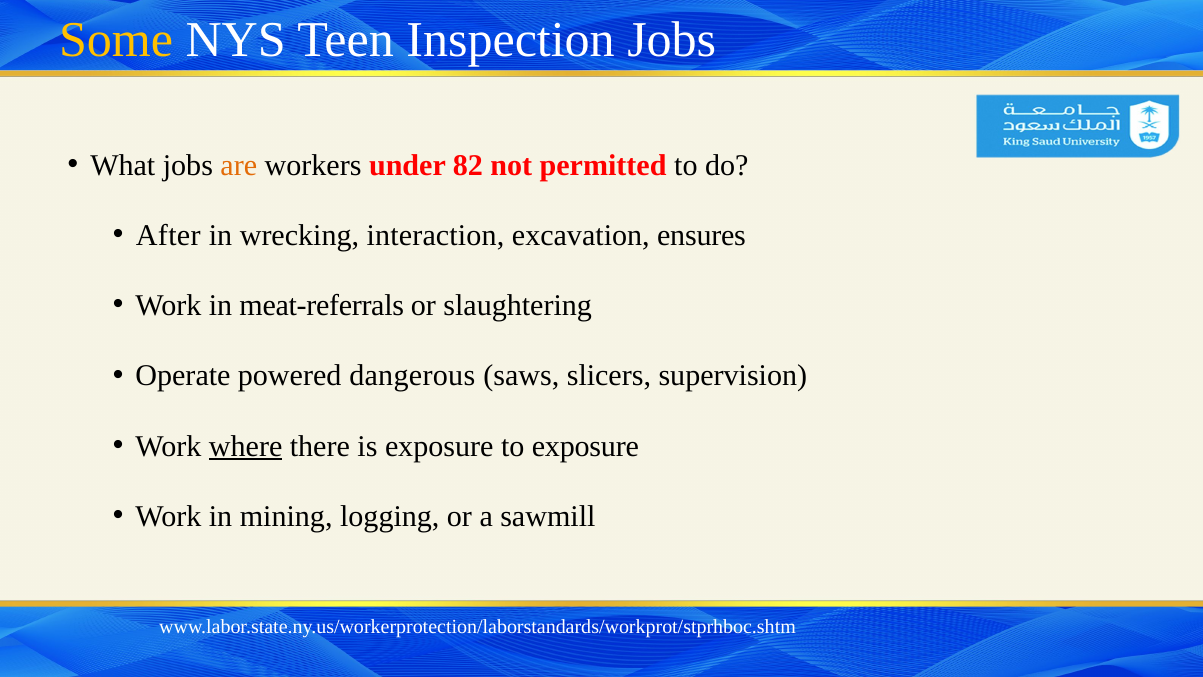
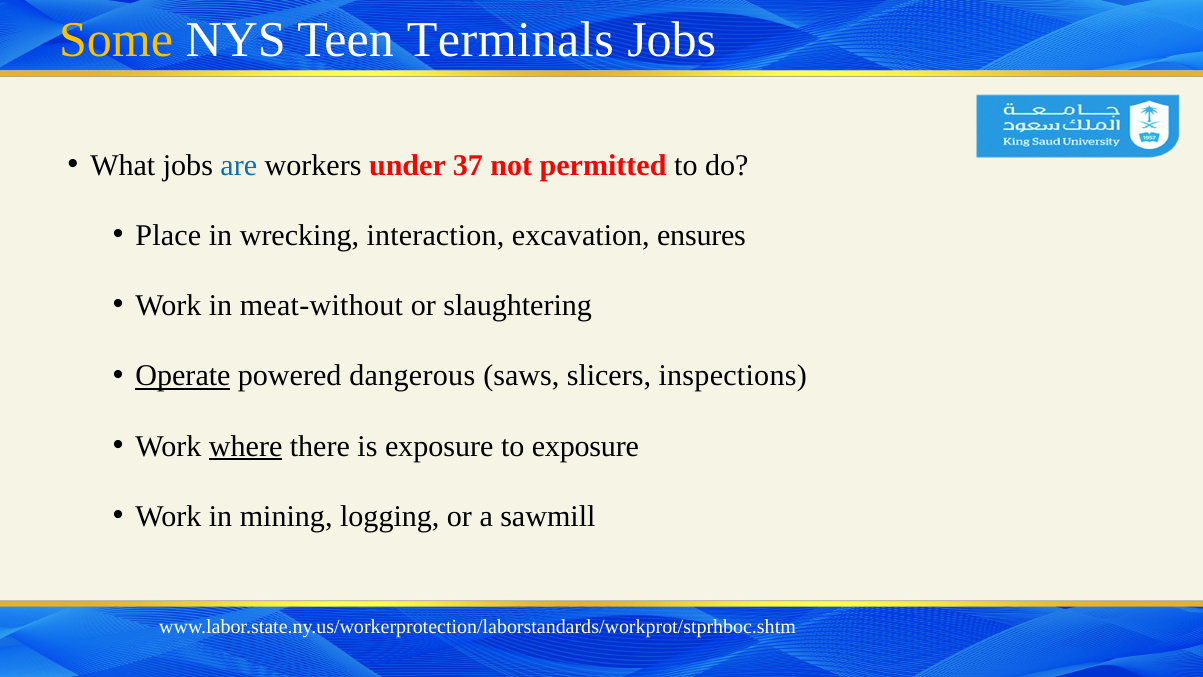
Inspection: Inspection -> Terminals (510, 40)
are colour: orange -> blue (239, 165)
82: 82 -> 37 (468, 165)
After: After -> Place (168, 235)
meat-referrals: meat-referrals -> meat-without (321, 306)
Operate underline: none -> present (183, 376)
supervision: supervision -> inspections (733, 376)
